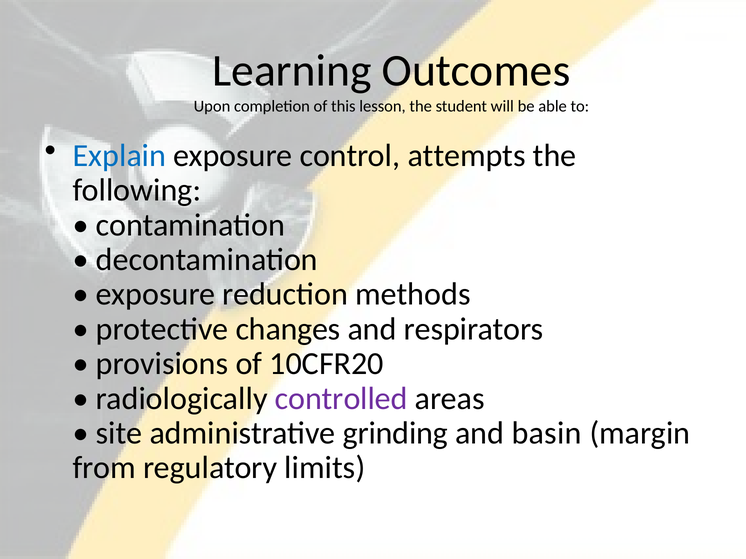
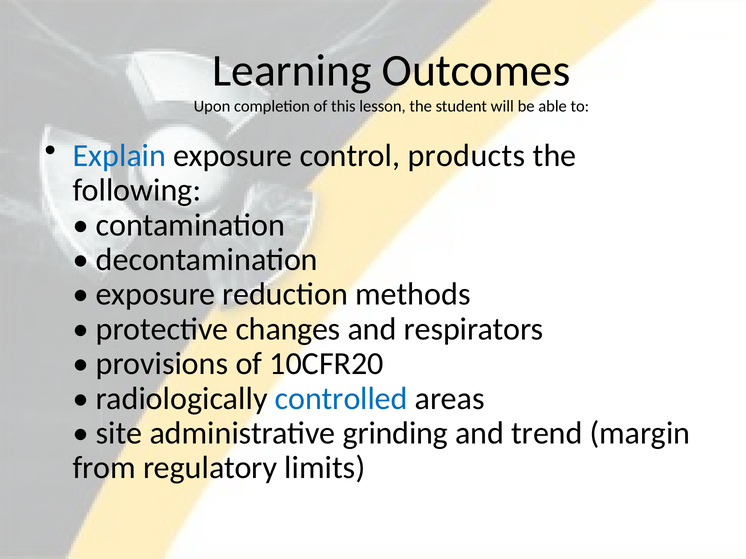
attempts: attempts -> products (466, 156)
controlled colour: purple -> blue (341, 399)
basin: basin -> trend (547, 434)
